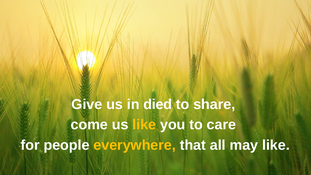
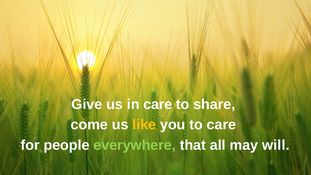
in died: died -> care (158, 104)
everywhere colour: yellow -> light green (135, 145)
may like: like -> will (276, 145)
